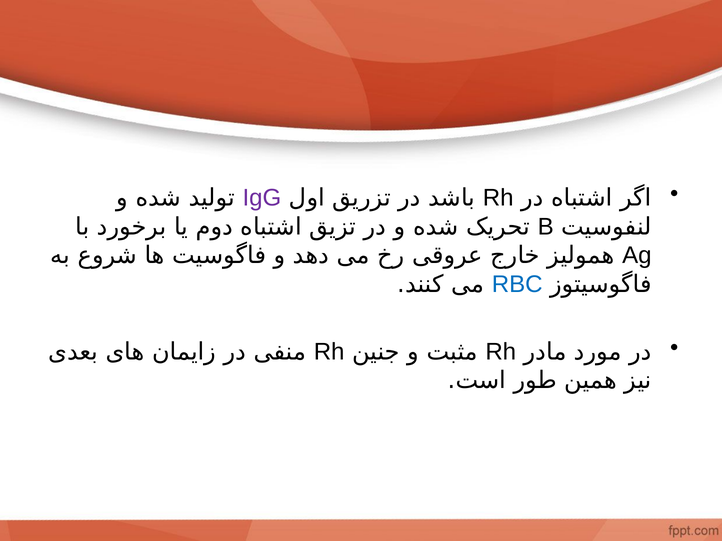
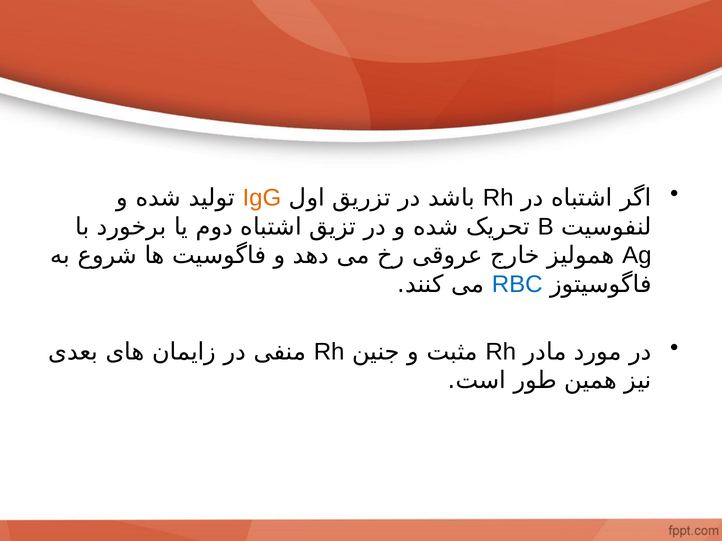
IgG colour: purple -> orange (262, 198)
